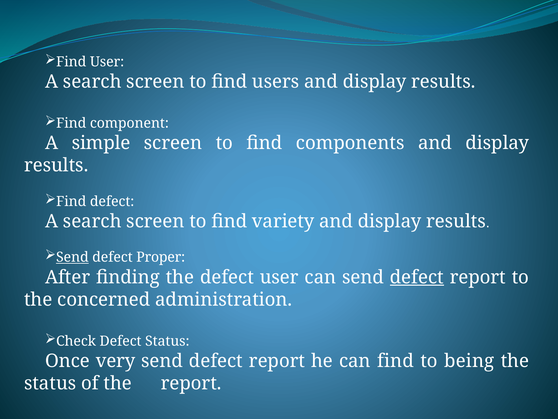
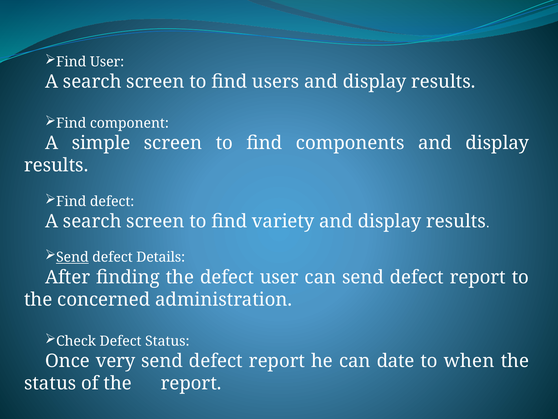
Proper: Proper -> Details (161, 257)
defect underline: present -> none (417, 277)
can find: find -> date (396, 361)
being: being -> when (469, 361)
